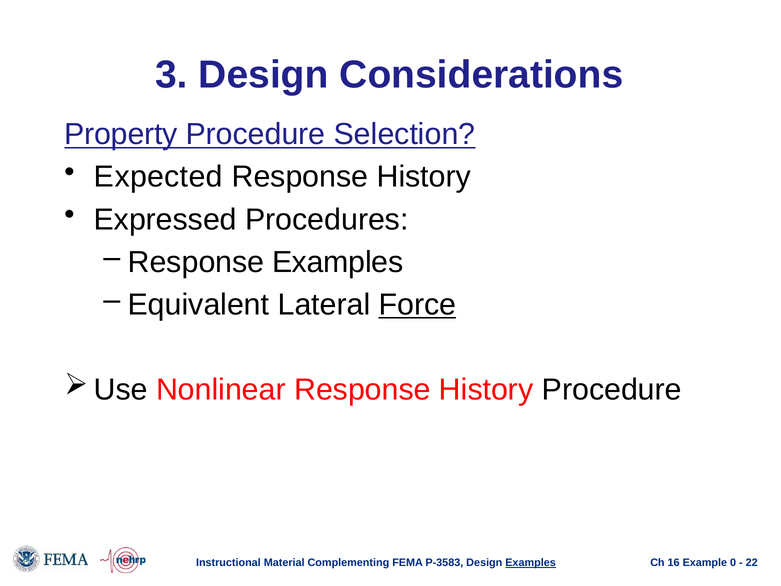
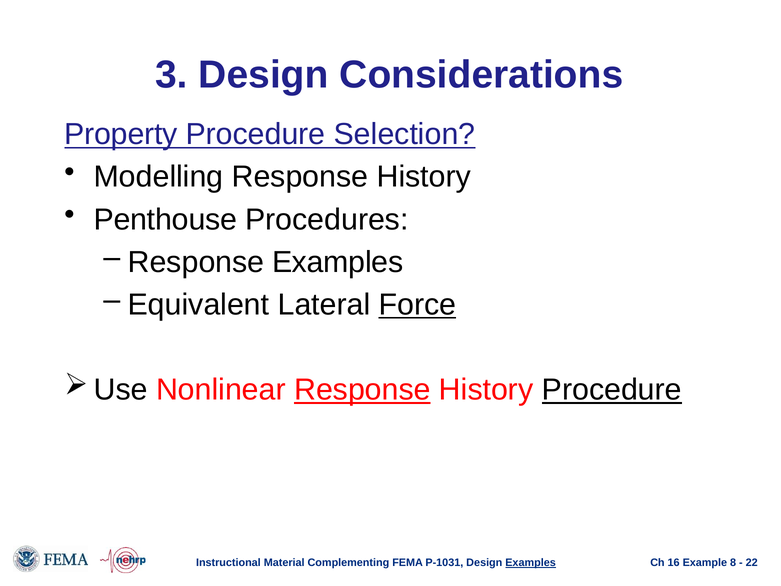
Expected: Expected -> Modelling (159, 177)
Expressed: Expressed -> Penthouse (165, 219)
Response underline: none -> present (362, 390)
Procedure underline: none -> present (612, 390)
P-3583: P-3583 -> P-1031 (444, 563)
0: 0 -> 8 (733, 563)
